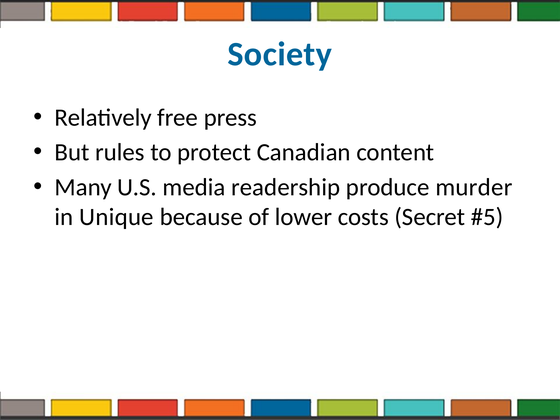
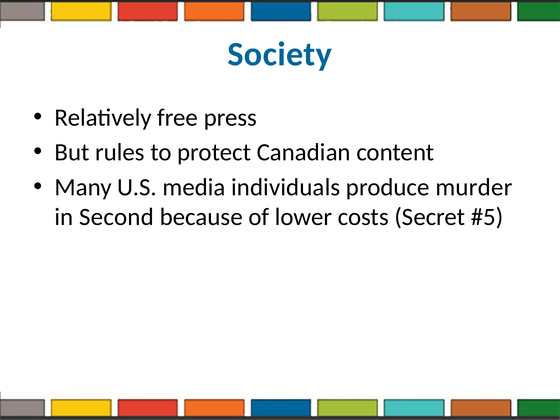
readership: readership -> individuals (286, 187)
Unique: Unique -> Second (116, 217)
